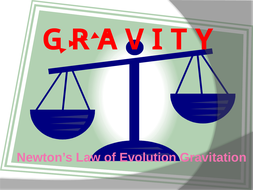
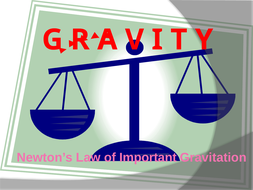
Evolution: Evolution -> Important (148, 157)
